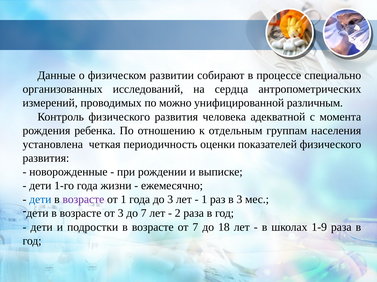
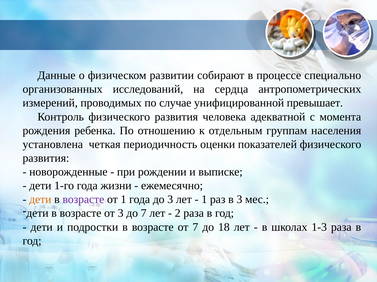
можно: можно -> случае (175, 103)
различным: различным -> превышает (315, 103)
дети colour: blue -> orange (40, 200)
1-9: 1-9 -> 1-3 (319, 228)
